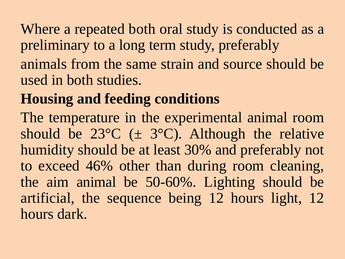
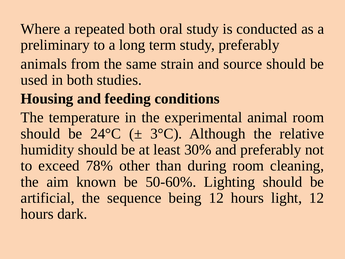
23°C: 23°C -> 24°C (106, 134)
46%: 46% -> 78% (99, 166)
aim animal: animal -> known (96, 182)
